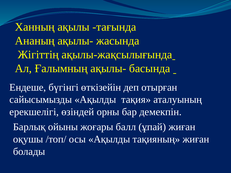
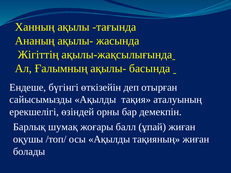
ойыны: ойыны -> шумақ (63, 127)
